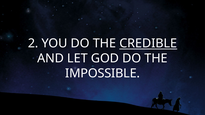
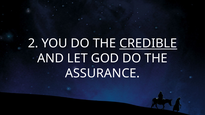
IMPOSSIBLE: IMPOSSIBLE -> ASSURANCE (102, 73)
